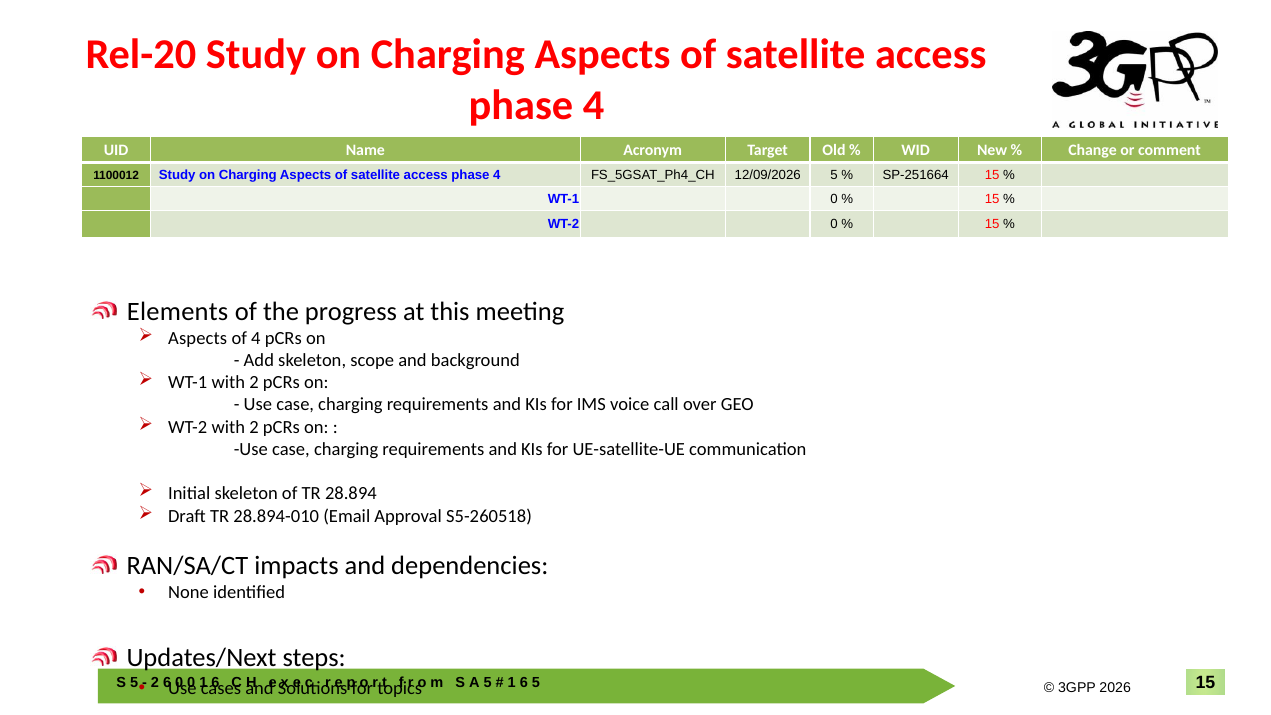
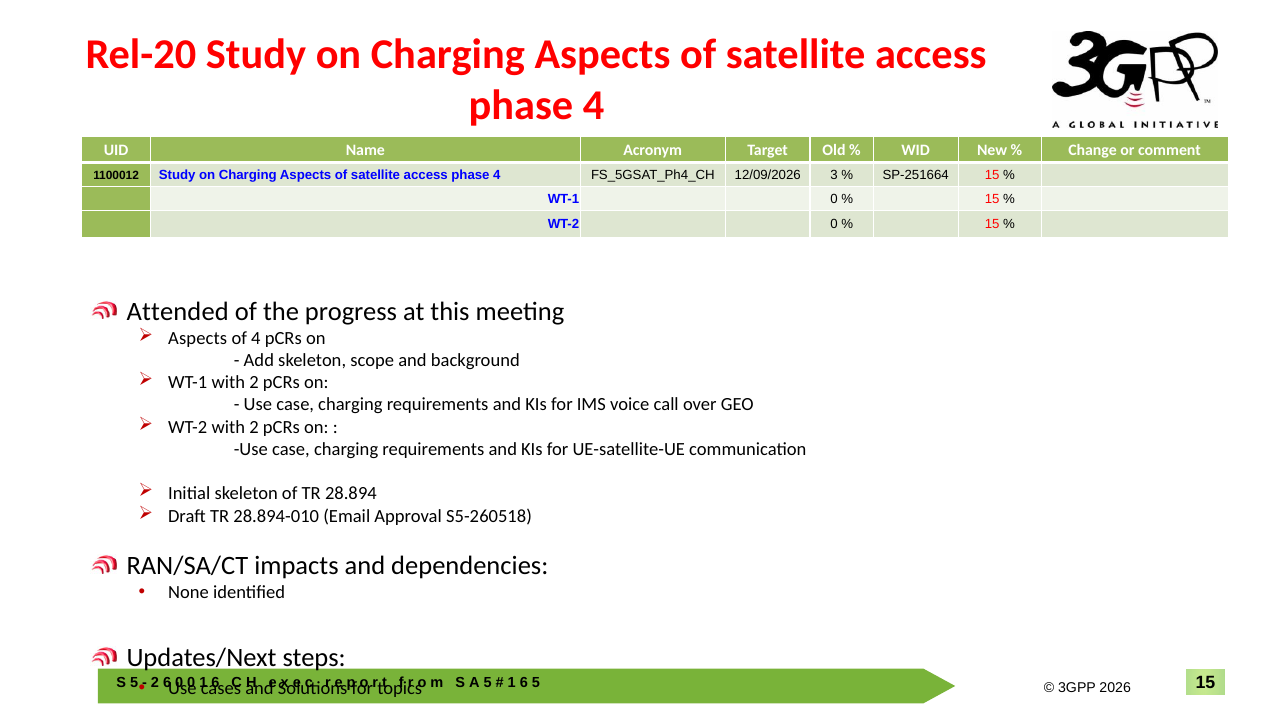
12/09/2026 5: 5 -> 3 (834, 175)
Elements: Elements -> Attended (178, 311)
